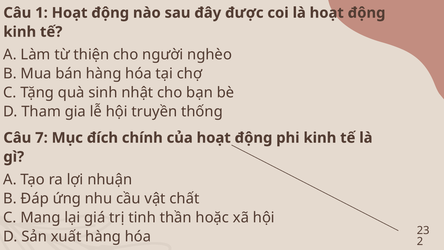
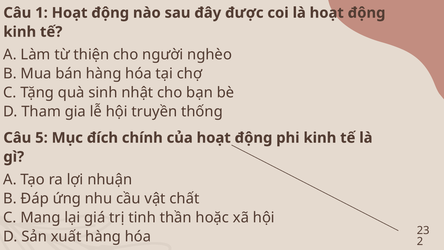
7: 7 -> 5 (41, 138)
